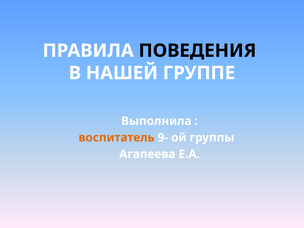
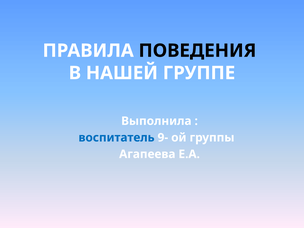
воспитатель colour: orange -> blue (117, 138)
